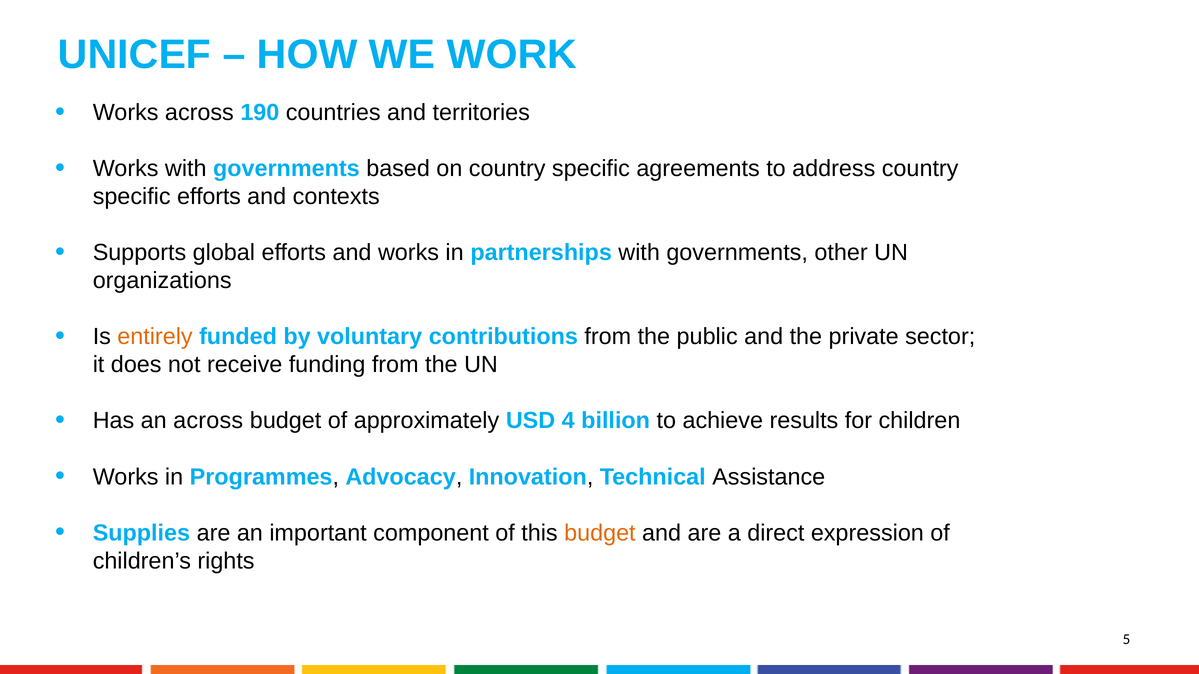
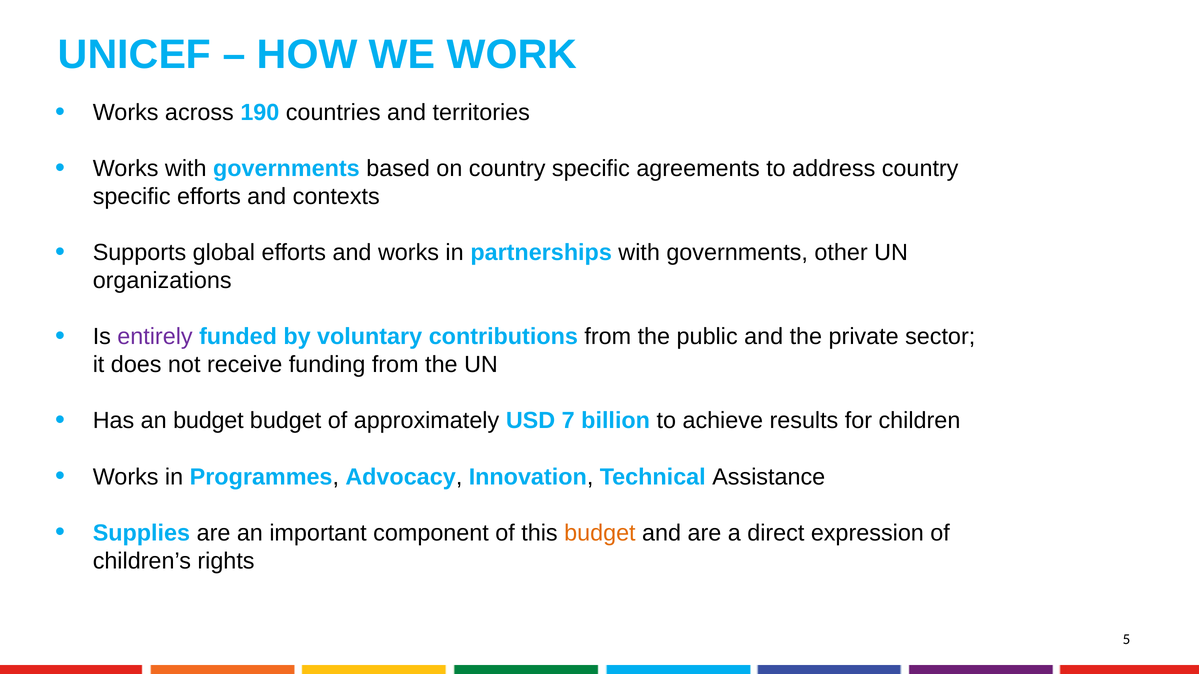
entirely colour: orange -> purple (155, 337)
an across: across -> budget (208, 421)
4: 4 -> 7 (568, 421)
